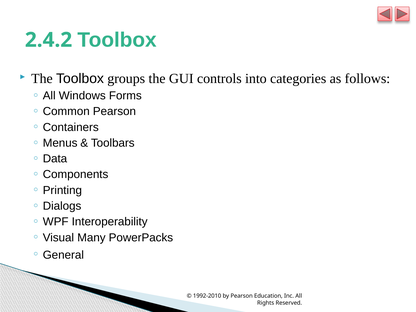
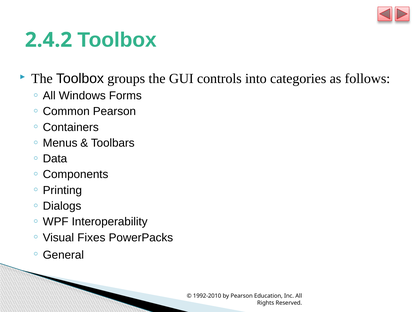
Many: Many -> Fixes (91, 238)
